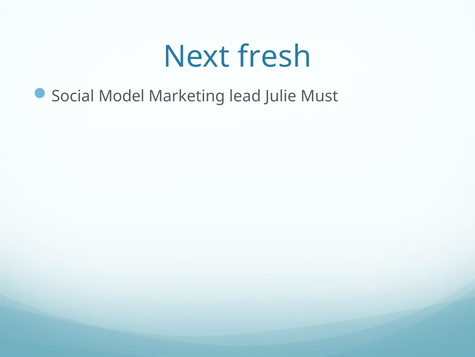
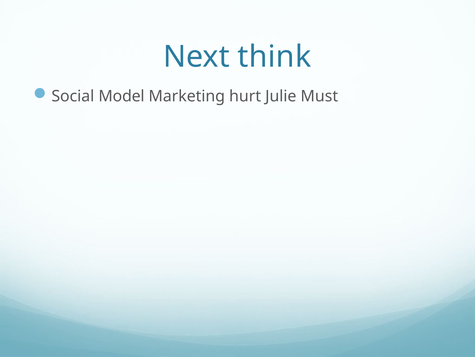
fresh: fresh -> think (274, 57)
lead: lead -> hurt (245, 96)
